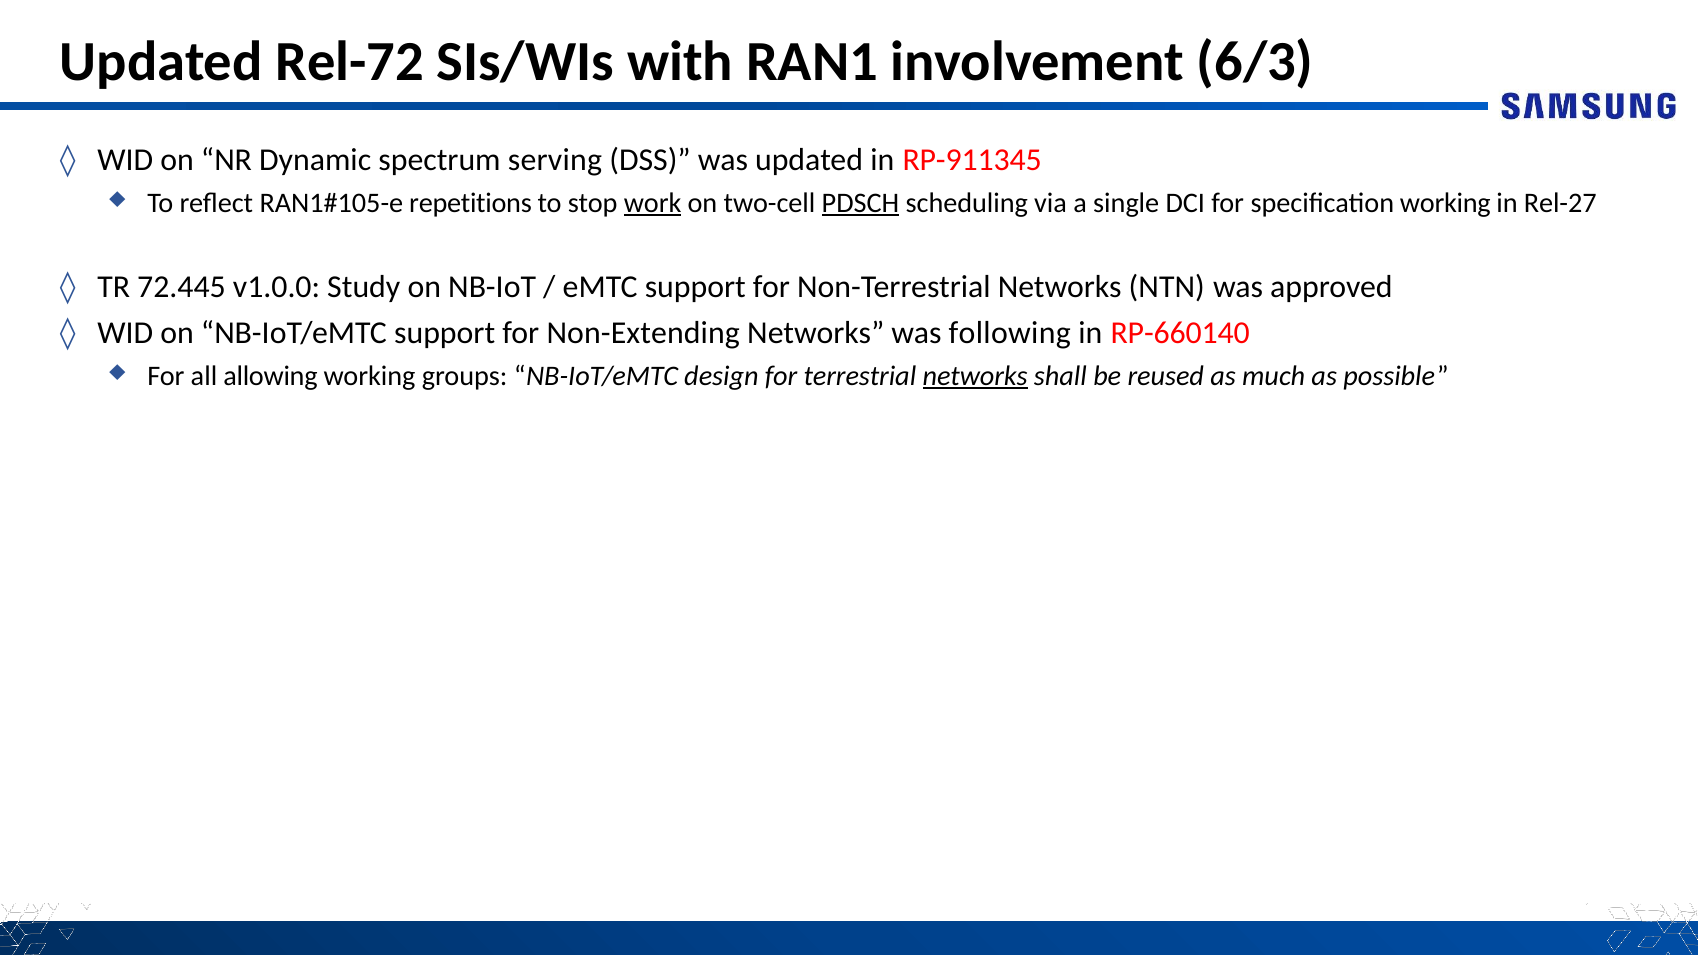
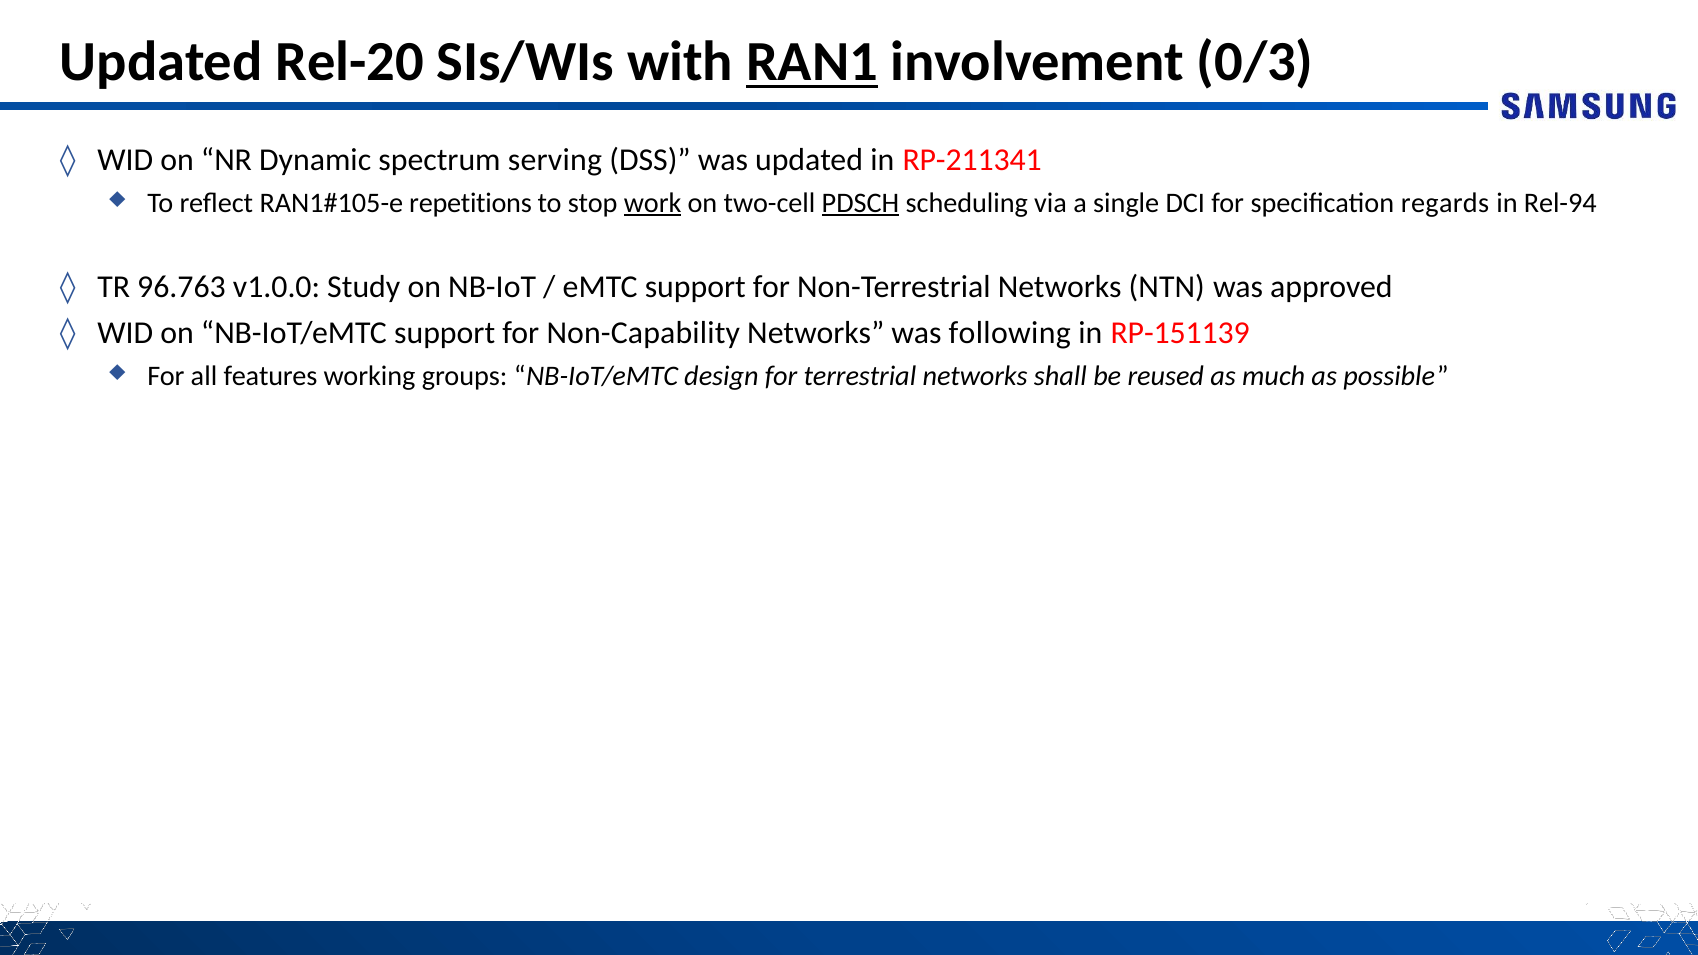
Rel-72: Rel-72 -> Rel-20 (350, 62)
RAN1 underline: none -> present (812, 62)
6/3: 6/3 -> 0/3 (1255, 62)
RP-911345: RP-911345 -> RP-211341 (972, 160)
specification working: working -> regards (1445, 203)
Rel-27: Rel-27 -> Rel-94 (1560, 203)
72.445: 72.445 -> 96.763 (181, 287)
Non-Extending: Non-Extending -> Non-Capability (643, 333)
RP-660140: RP-660140 -> RP-151139 (1180, 333)
allowing: allowing -> features (270, 376)
networks underline: present -> none (975, 376)
